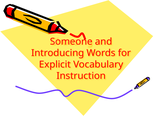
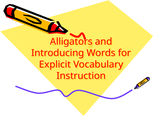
Someone: Someone -> Alligators (71, 42)
